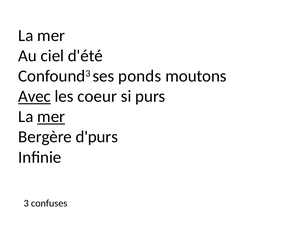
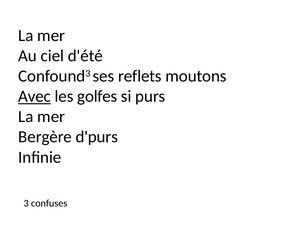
ponds: ponds -> reflets (140, 76)
coeur: coeur -> golfes (97, 97)
mer underline: present -> none (51, 117)
